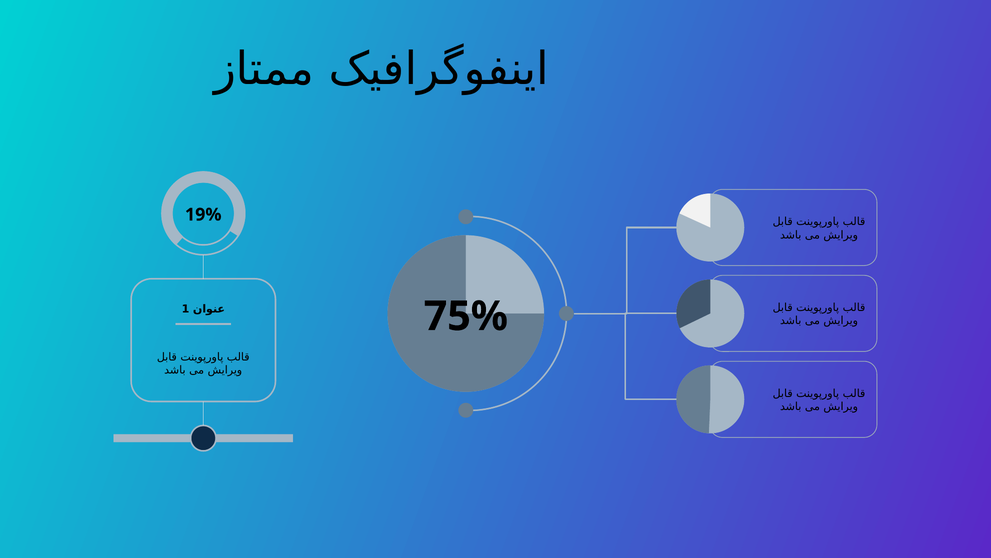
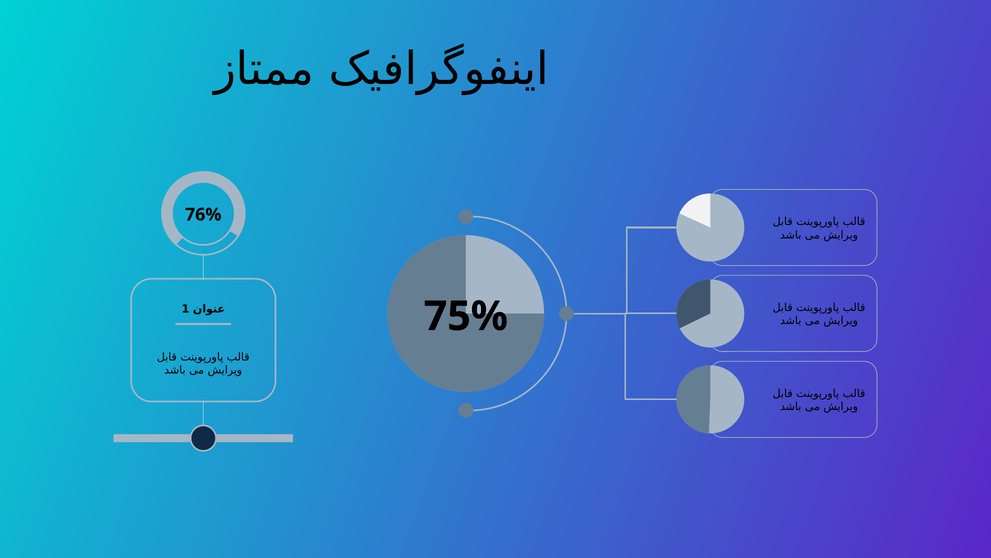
19%: 19% -> 76% (203, 214)
